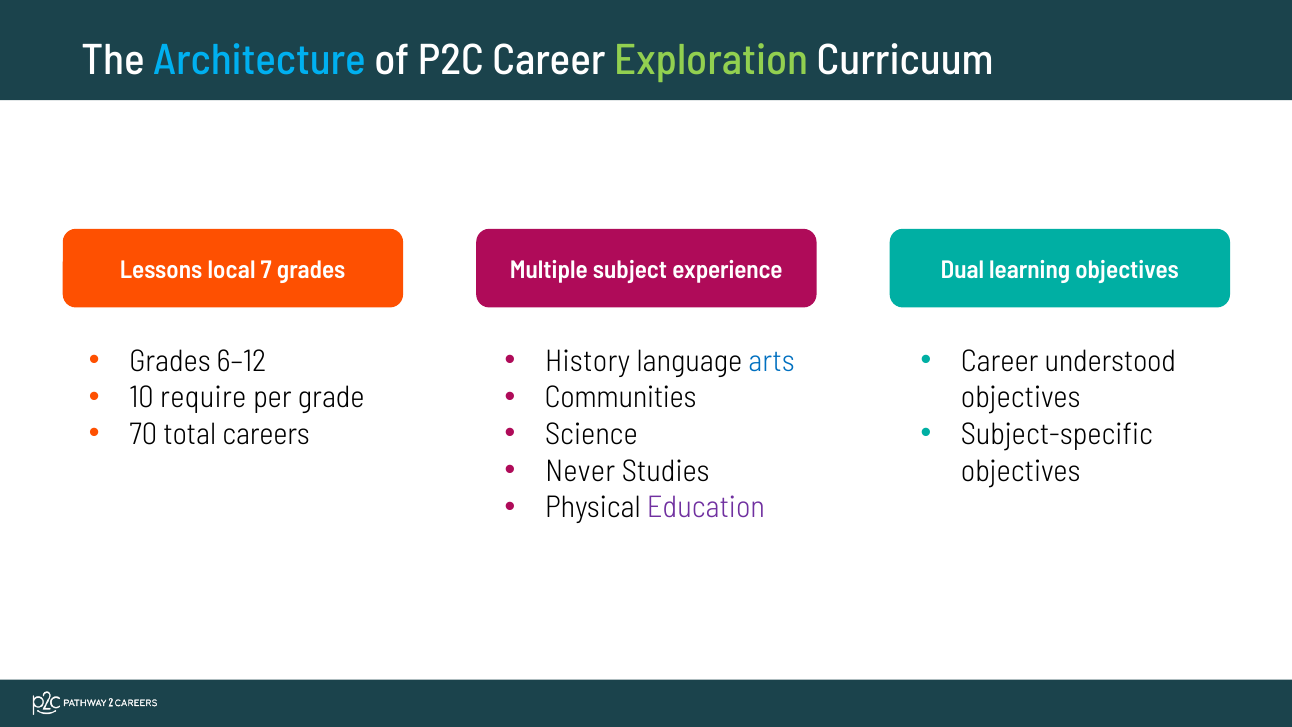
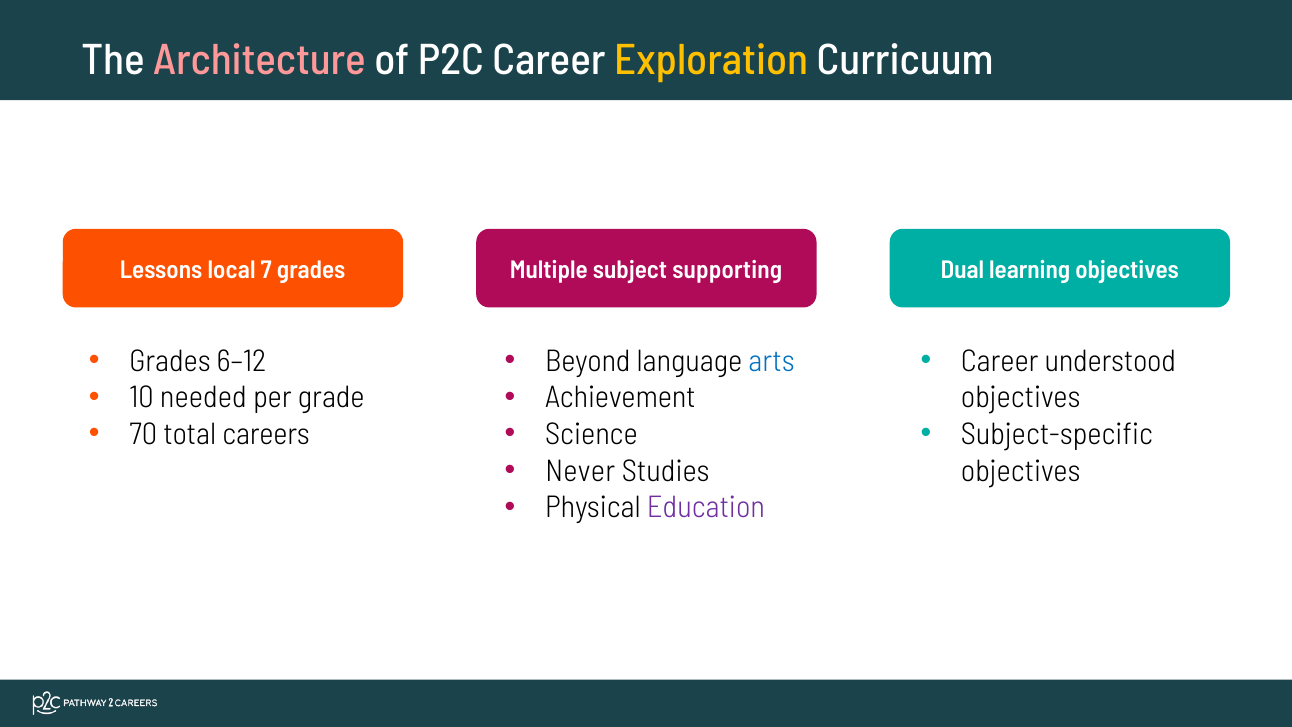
Architecture colour: light blue -> pink (259, 61)
Exploration colour: light green -> yellow (711, 61)
experience: experience -> supporting (727, 270)
History: History -> Beyond (588, 361)
require: require -> needed (203, 398)
Communities: Communities -> Achievement (620, 398)
